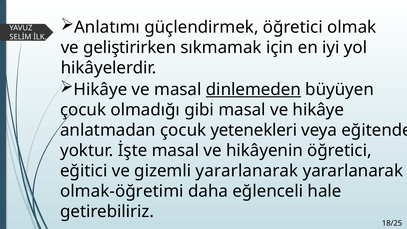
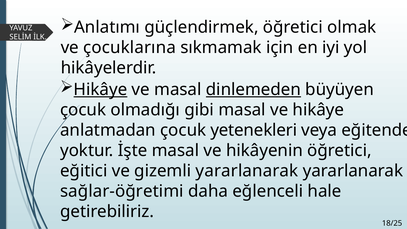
geliştirirken: geliştirirken -> çocuklarına (130, 47)
Hikâye underline: none -> present (100, 90)
olmak-öğretimi: olmak-öğretimi -> sağlar-öğretimi (122, 191)
